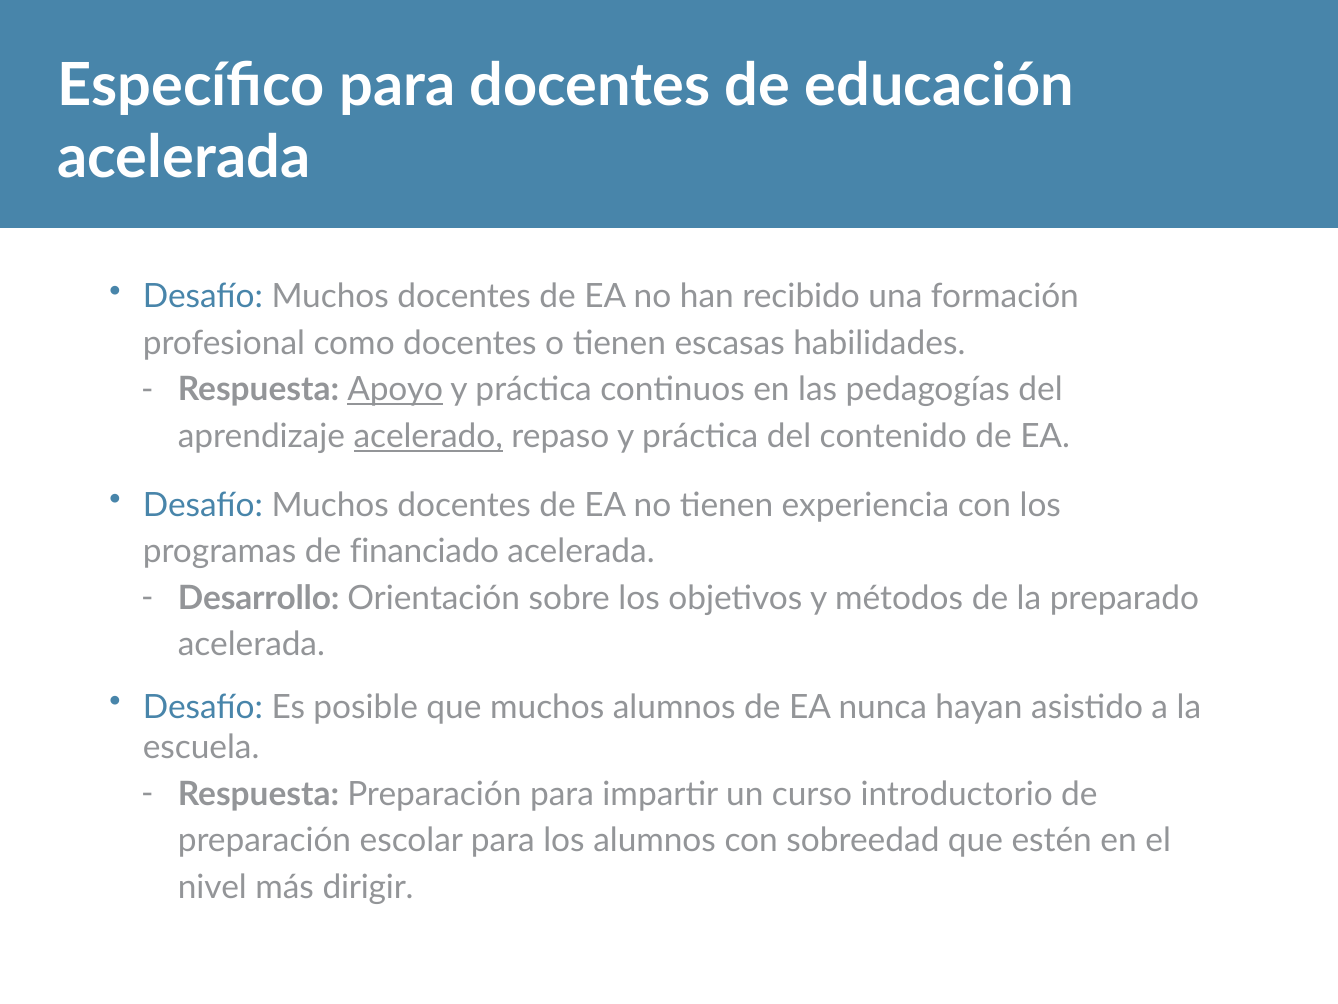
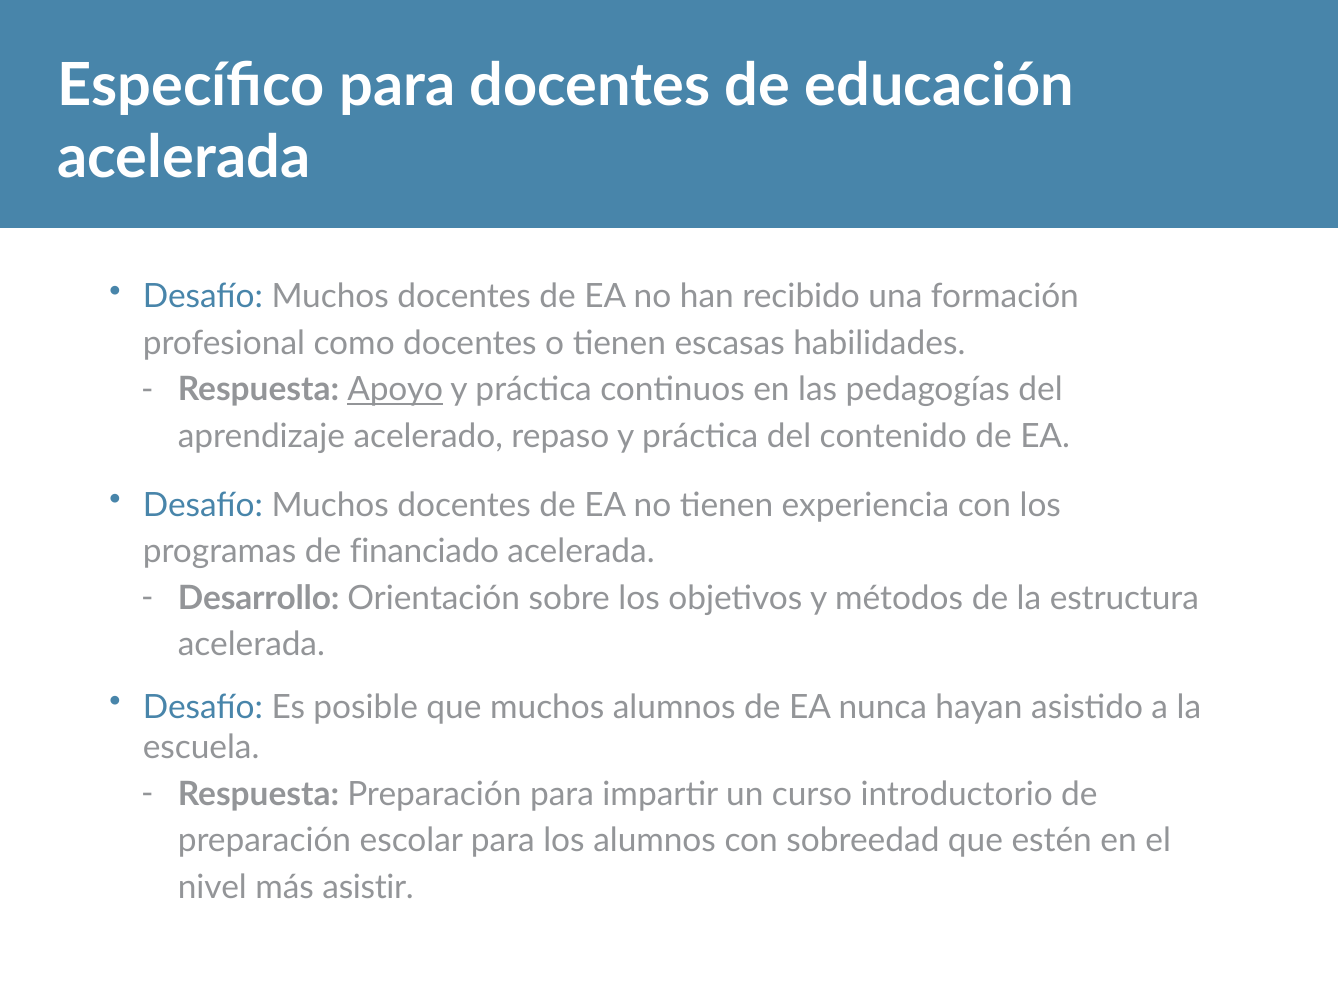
acelerado underline: present -> none (428, 436)
preparado: preparado -> estructura (1124, 598)
dirigir: dirigir -> asistir (368, 887)
